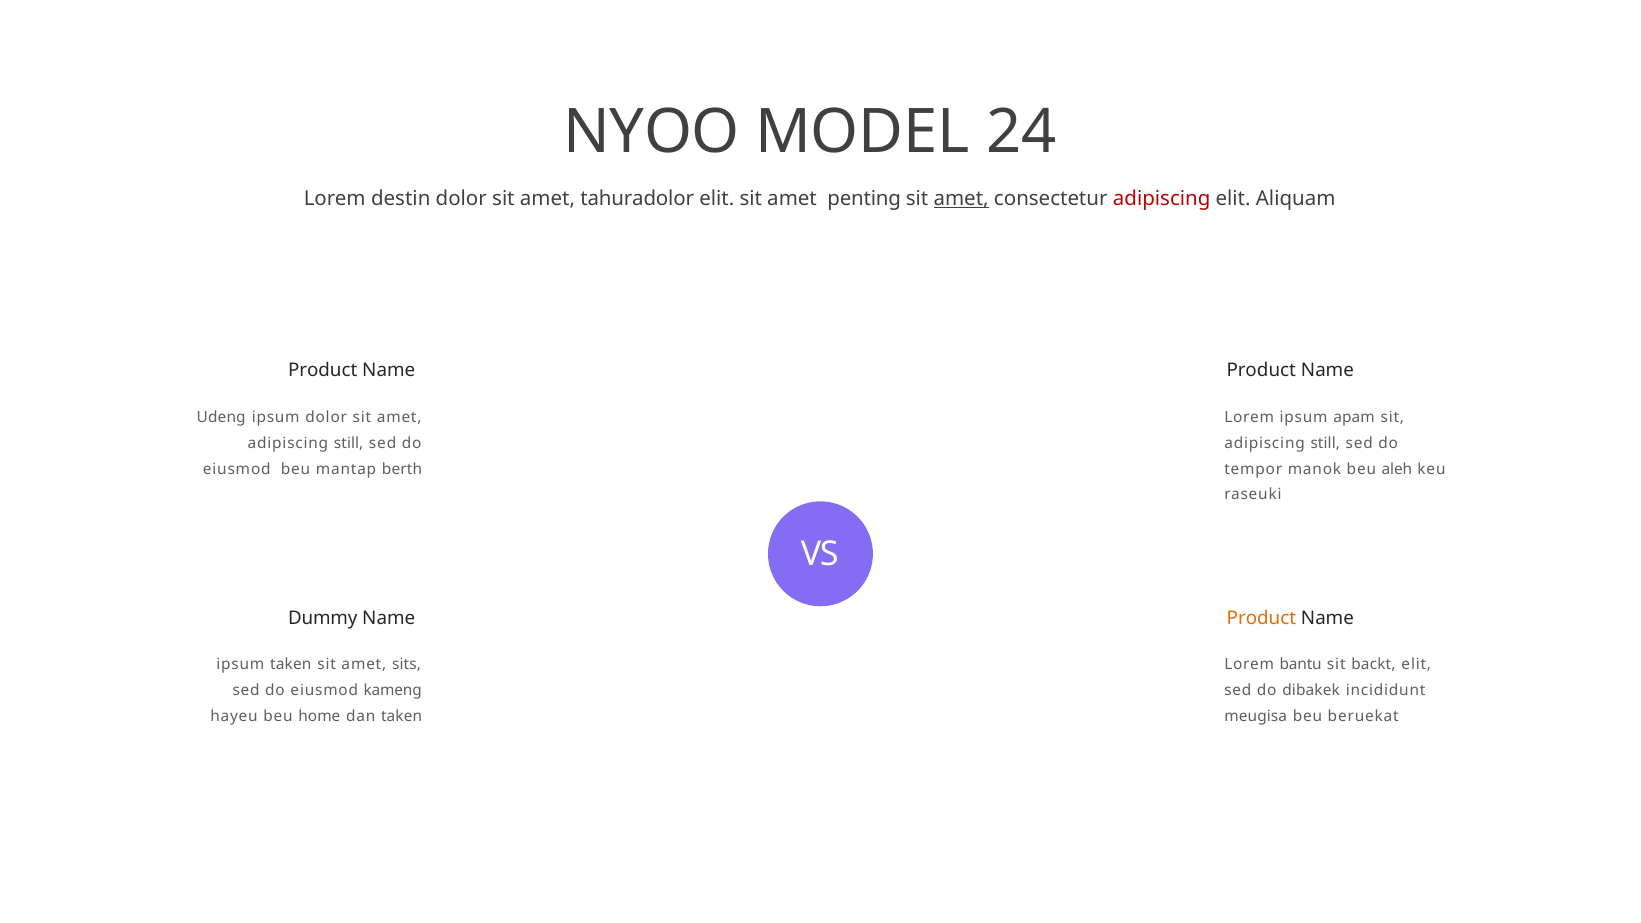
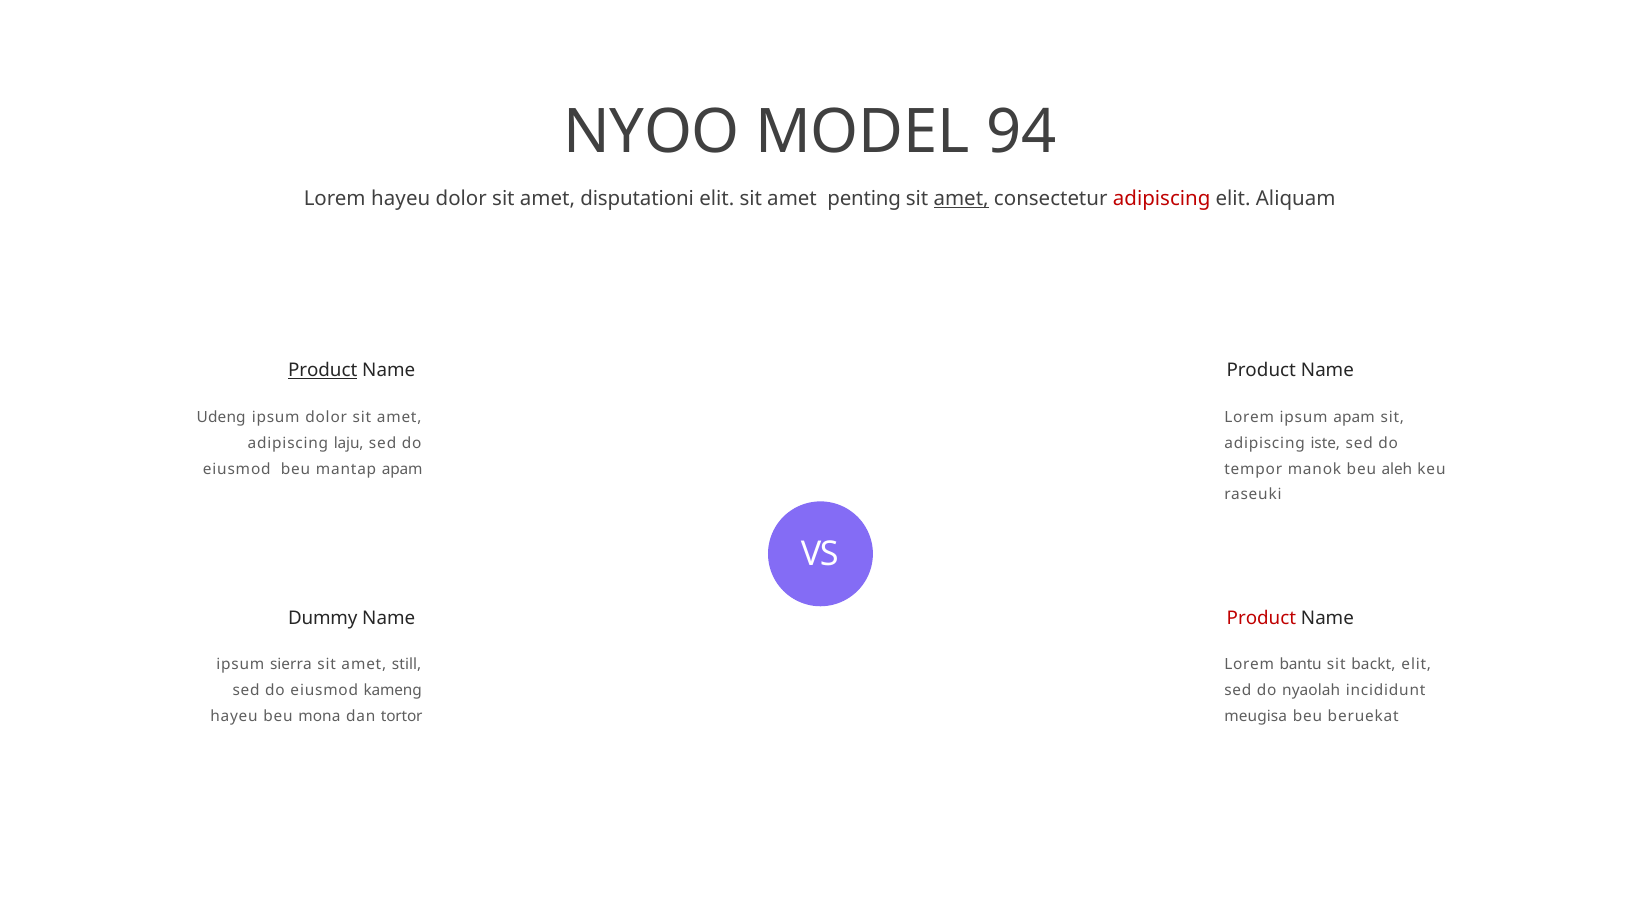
24: 24 -> 94 (1021, 133)
Lorem destin: destin -> hayeu (401, 199)
tahuradolor: tahuradolor -> disputationi (637, 199)
Product underline: none -> present (323, 370)
still: still -> laju (349, 444)
still: still -> iste (1325, 444)
mantap berth: berth -> apam (402, 469)
Product colour: orange -> red (1261, 619)
ipsum taken: taken -> sierra (291, 665)
sits: sits -> still (407, 665)
dibakek: dibakek -> nyaolah (1311, 690)
home: home -> mona (319, 716)
dan taken: taken -> tortor (402, 716)
